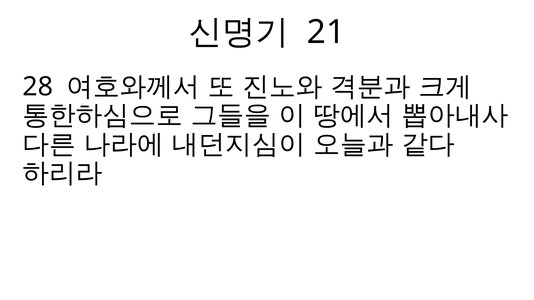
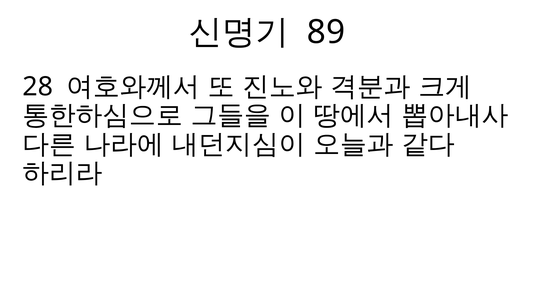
21: 21 -> 89 (326, 32)
